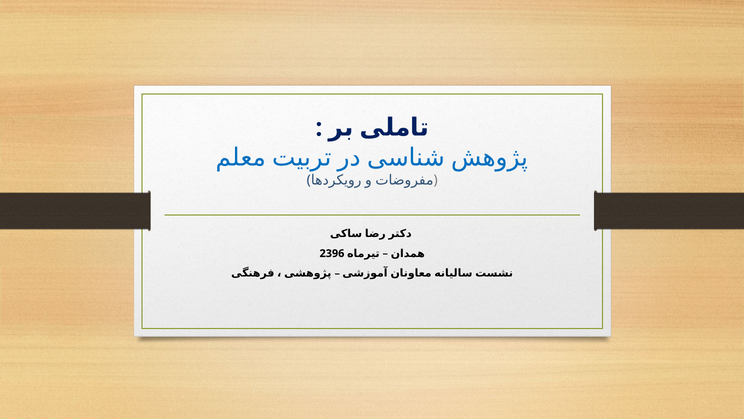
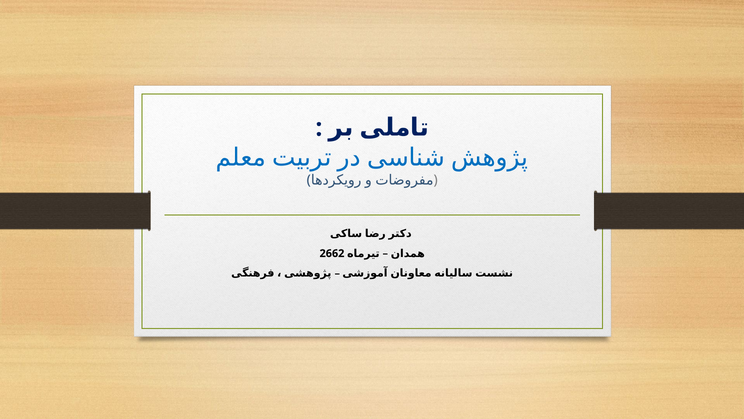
2396: 2396 -> 2662 (332, 253)
